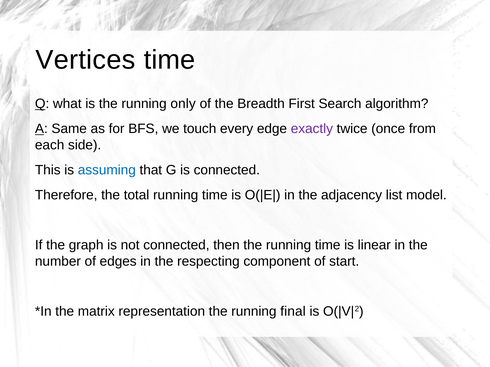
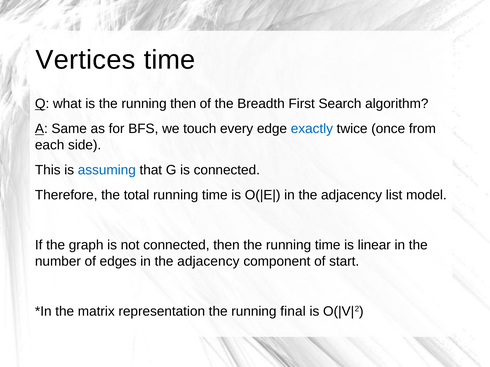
running only: only -> then (183, 104)
exactly colour: purple -> blue (312, 129)
edges in the respecting: respecting -> adjacency (208, 262)
